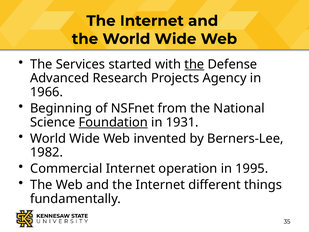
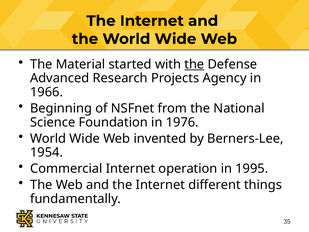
Services: Services -> Material (81, 64)
Foundation underline: present -> none (113, 122)
1931: 1931 -> 1976 (182, 122)
1982: 1982 -> 1954 (47, 152)
